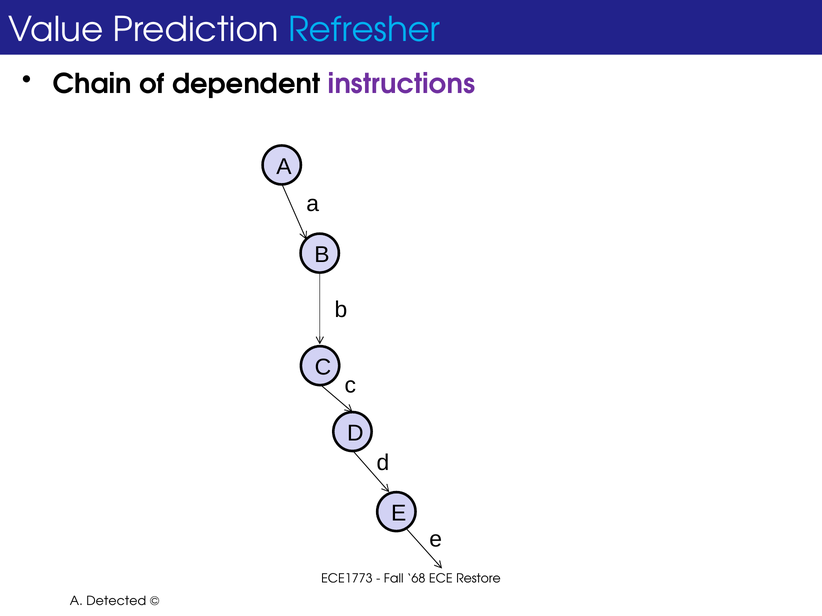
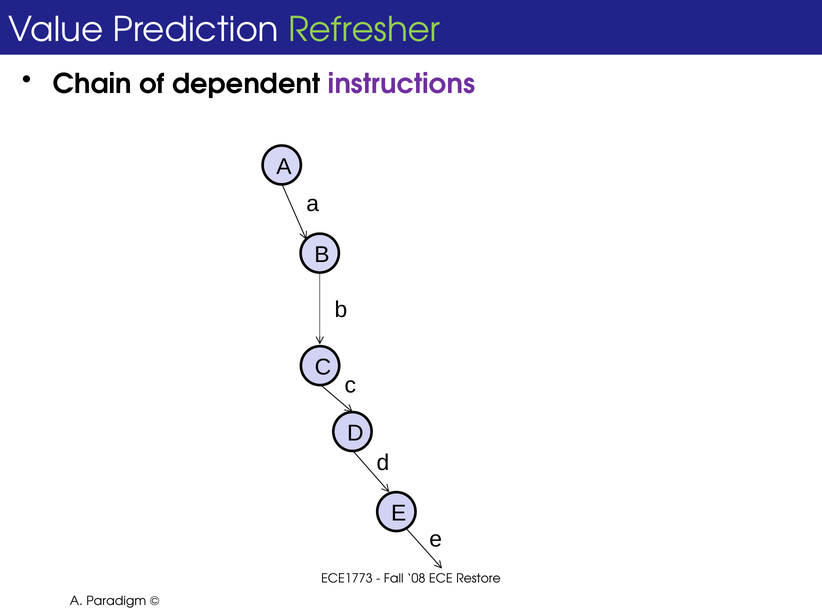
Refresher colour: light blue -> light green (364, 30)
68: 68 -> 08 (416, 579)
Detected: Detected -> Paradigm (116, 602)
